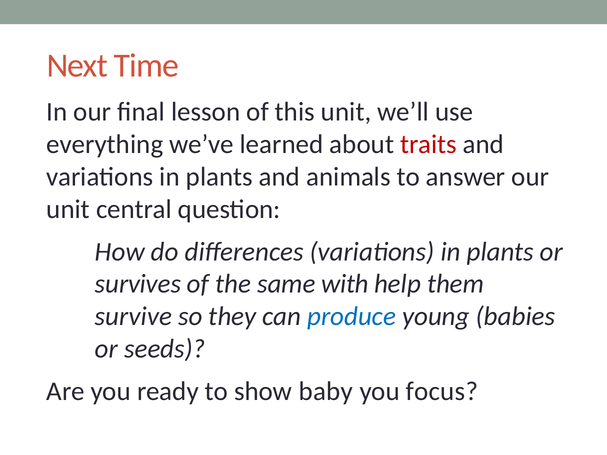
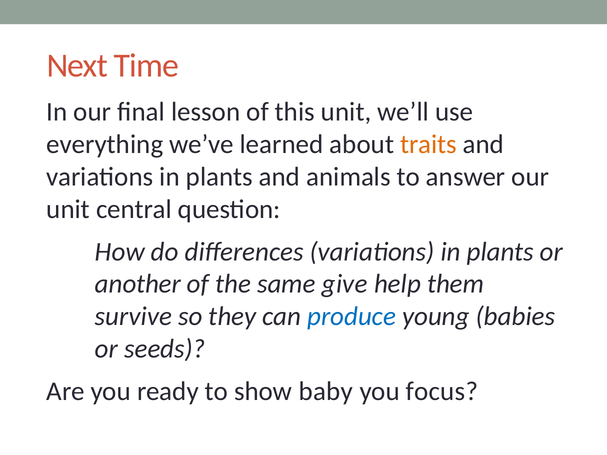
traits colour: red -> orange (428, 144)
survives: survives -> another (138, 284)
with: with -> give (345, 284)
